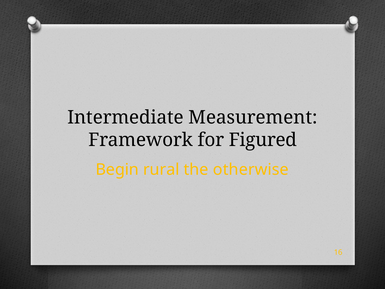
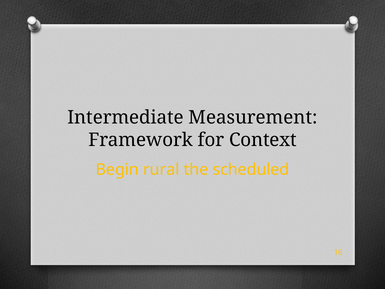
Figured: Figured -> Context (263, 140)
otherwise: otherwise -> scheduled (251, 170)
